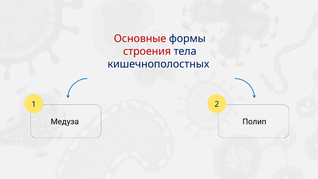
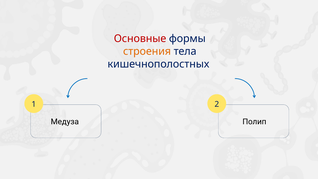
строения colour: red -> orange (147, 51)
